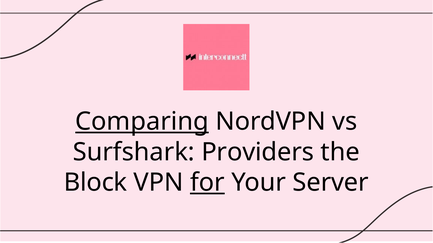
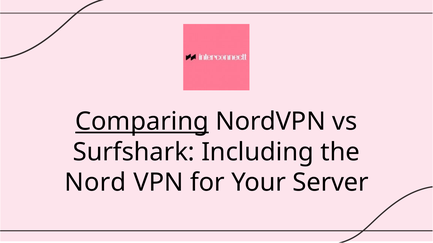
Providers: Providers -> Including (258, 152)
Block: Block -> Nord (95, 183)
for underline: present -> none (207, 183)
